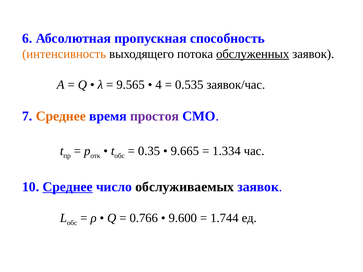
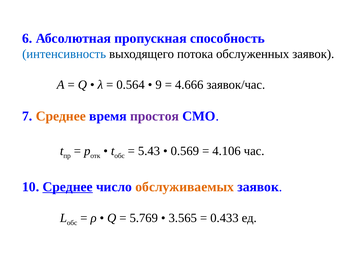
интенсивность colour: orange -> blue (64, 54)
обслуженных underline: present -> none (253, 54)
9.565: 9.565 -> 0.564 (131, 85)
4: 4 -> 9 (159, 85)
0.535: 0.535 -> 4.666 (189, 85)
0.35: 0.35 -> 5.43 (149, 151)
9.665: 9.665 -> 0.569 (185, 151)
1.334: 1.334 -> 4.106 (227, 151)
обслуживаемых colour: black -> orange (185, 187)
0.766: 0.766 -> 5.769 (144, 218)
9.600: 9.600 -> 3.565 (183, 218)
1.744: 1.744 -> 0.433 (224, 218)
